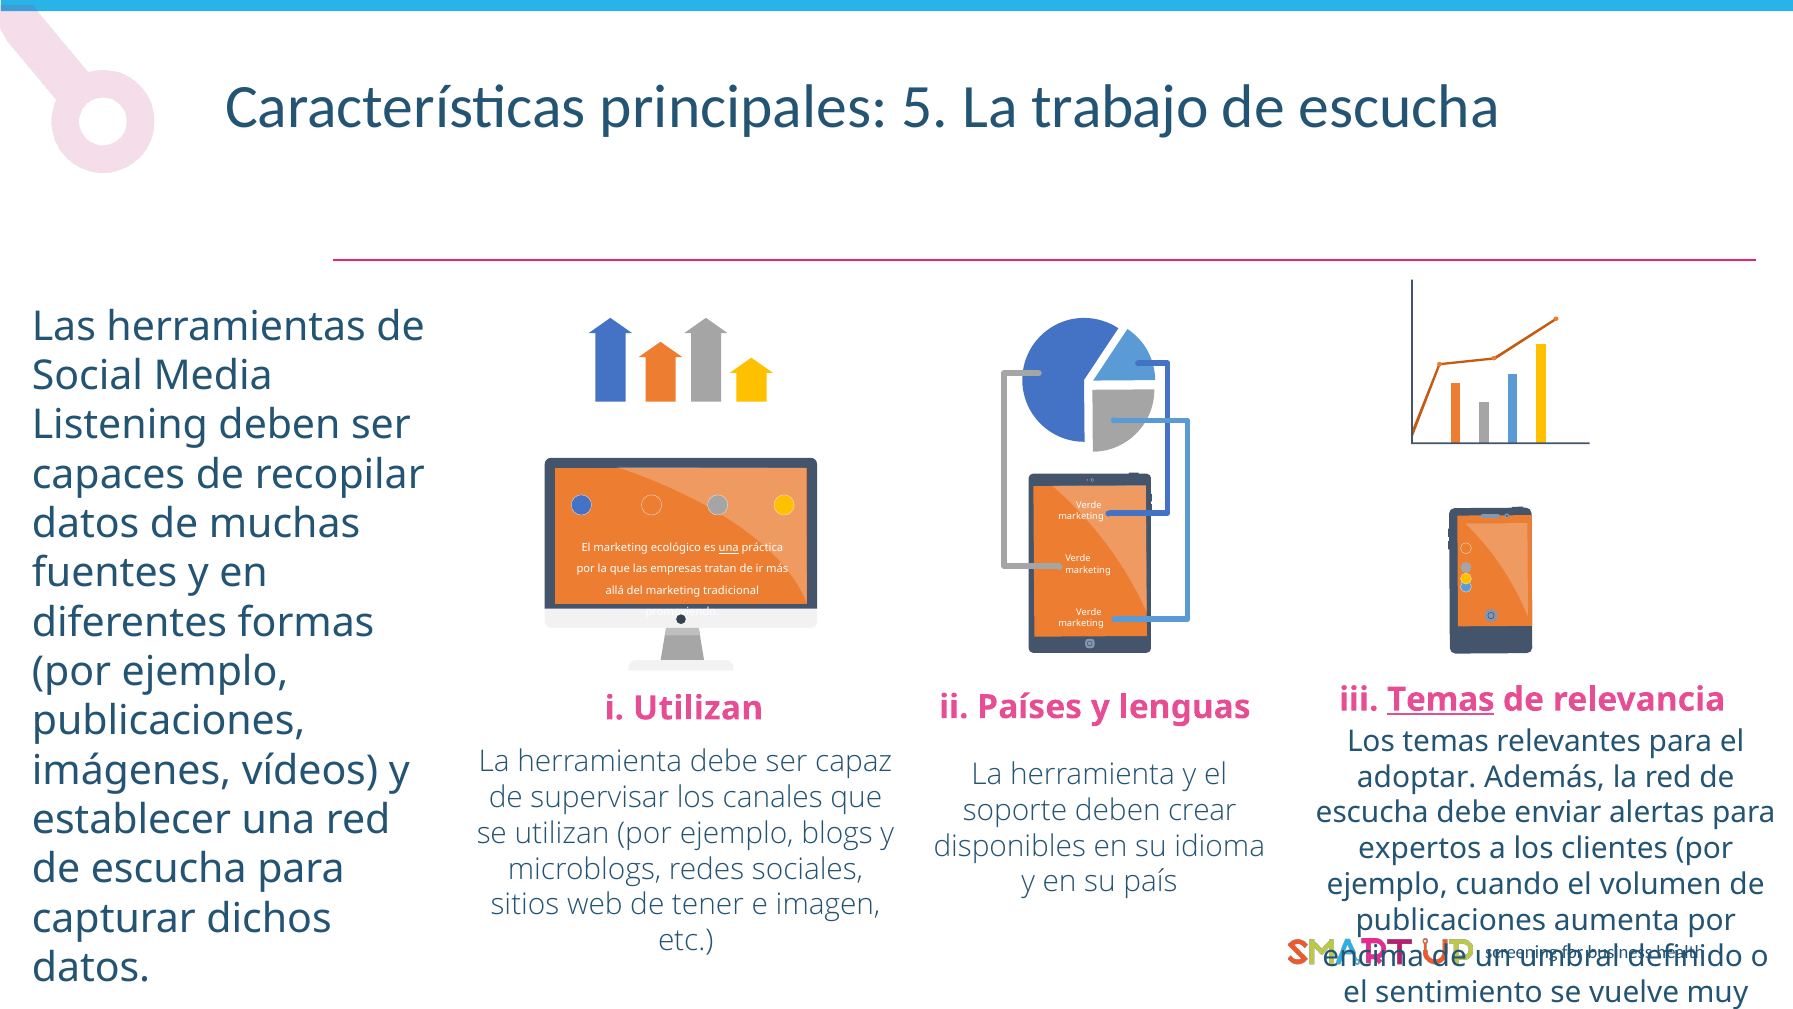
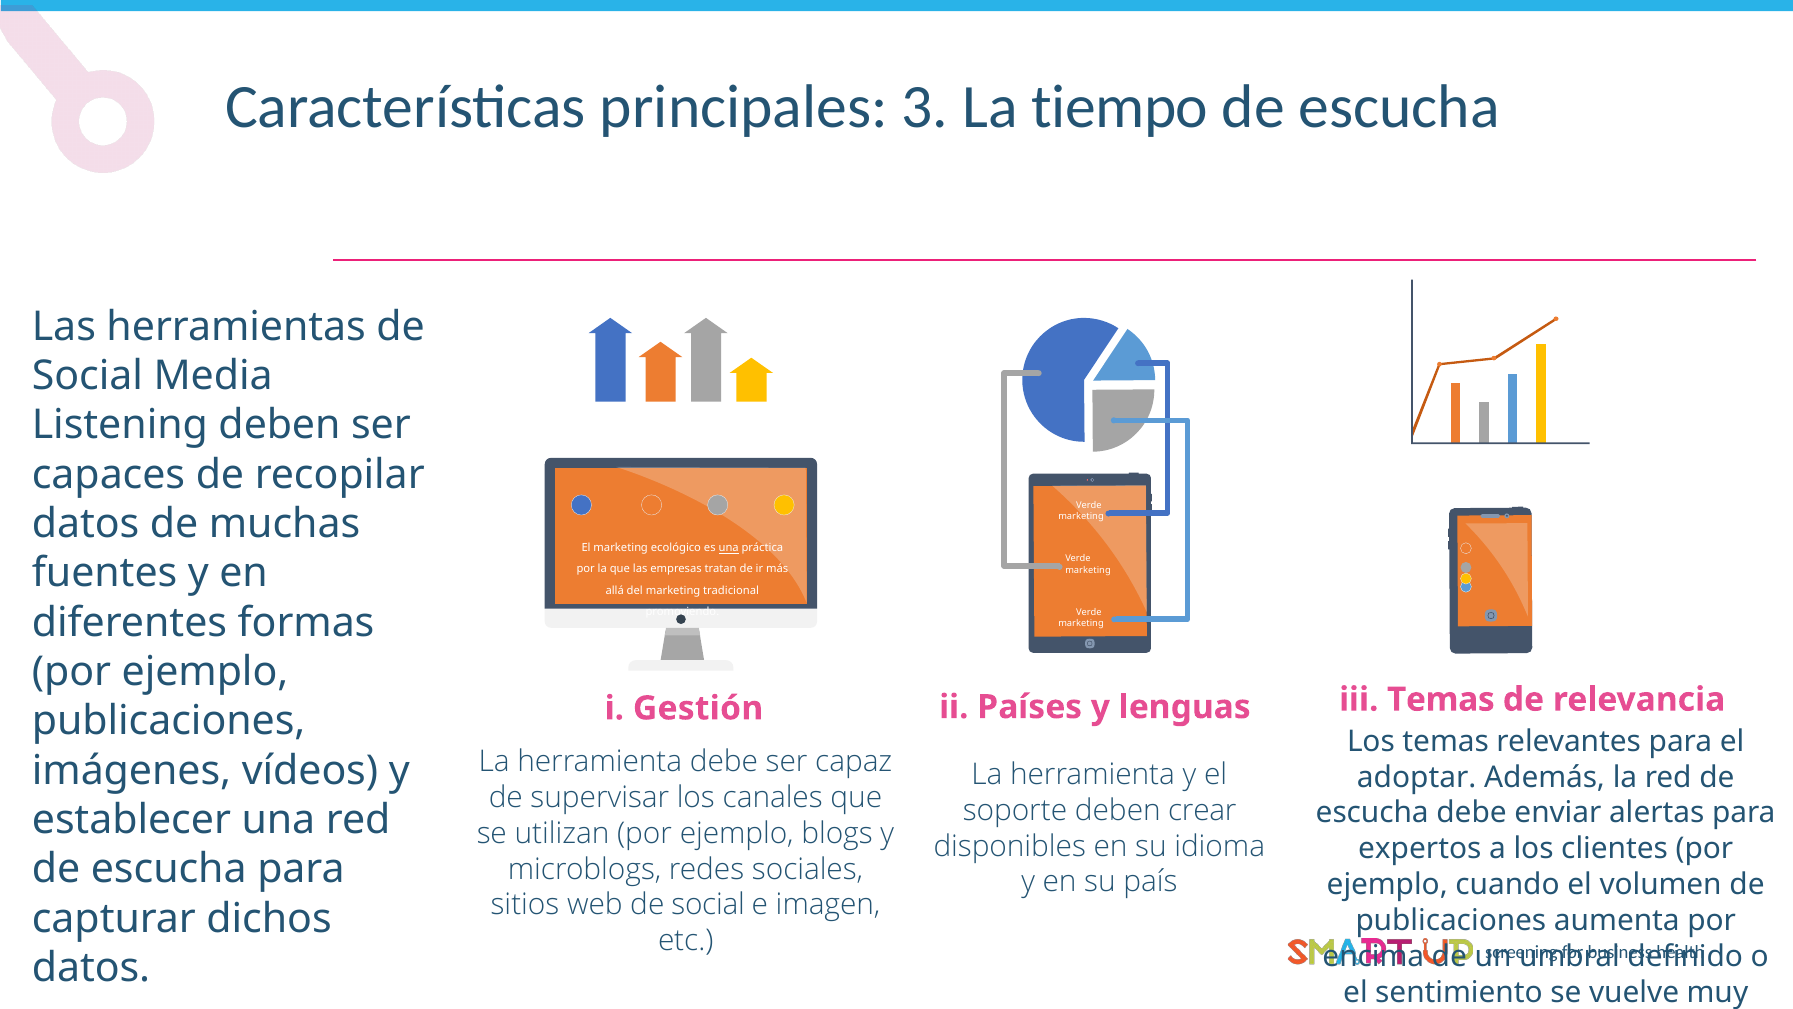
5: 5 -> 3 (925, 107)
trabajo: trabajo -> tiempo (1120, 107)
Temas underline: present -> none (1441, 699)
i Utilizan: Utilizan -> Gestión (698, 708)
web de tener: tener -> social (708, 905)
